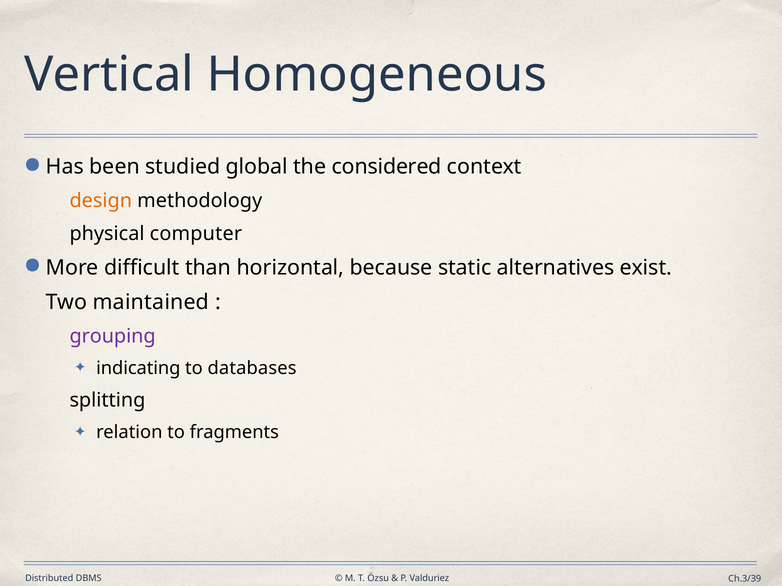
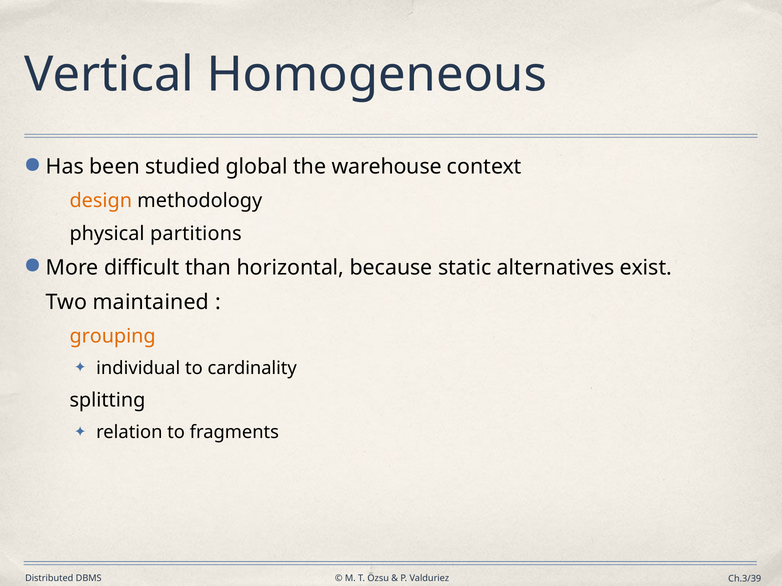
considered: considered -> warehouse (387, 167)
computer: computer -> partitions (196, 234)
grouping colour: purple -> orange (113, 336)
indicating: indicating -> individual (138, 368)
databases: databases -> cardinality (252, 368)
